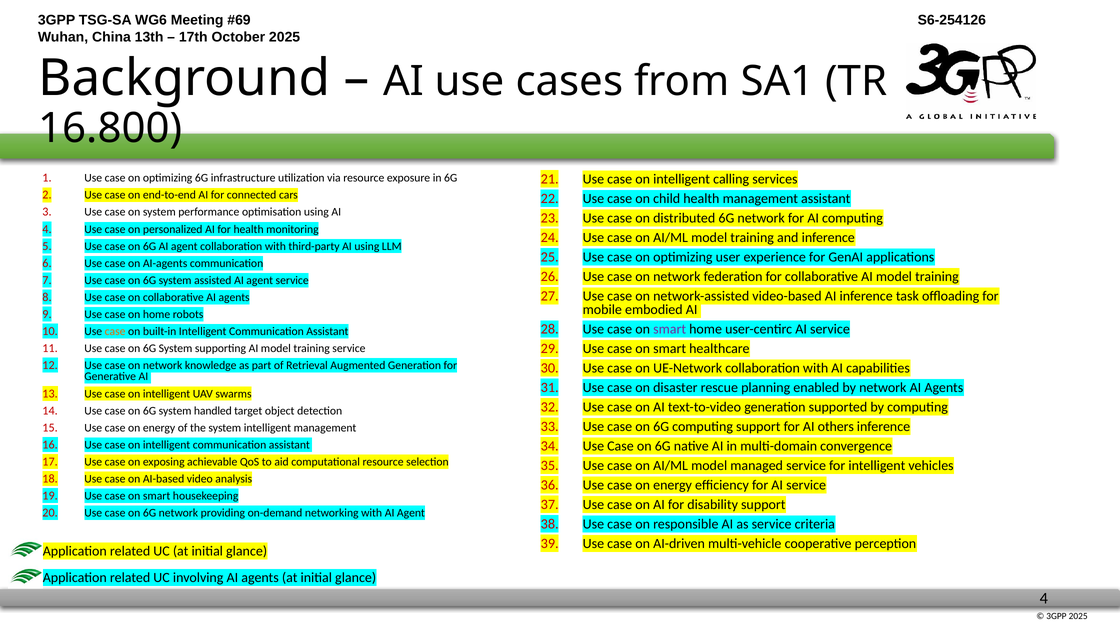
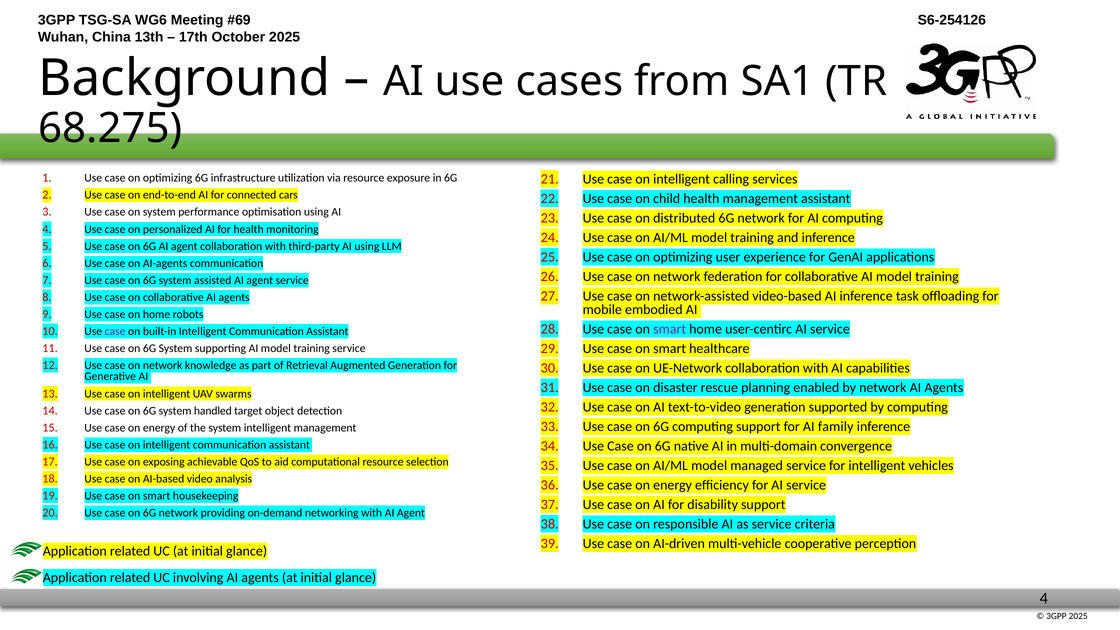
16.800: 16.800 -> 68.275 (110, 129)
case colour: orange -> purple (115, 331)
others: others -> family (836, 427)
